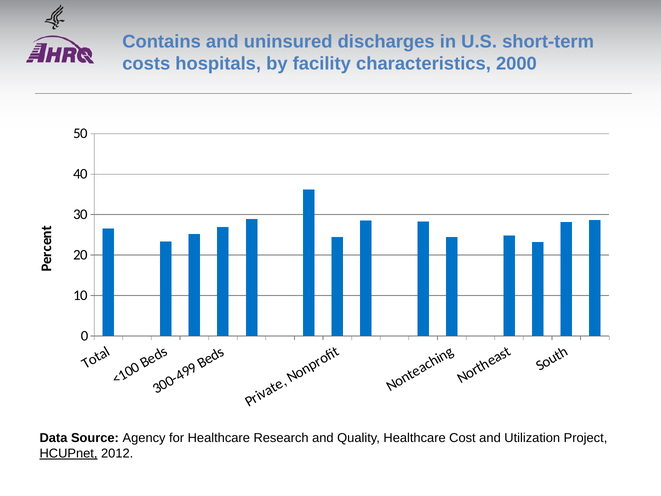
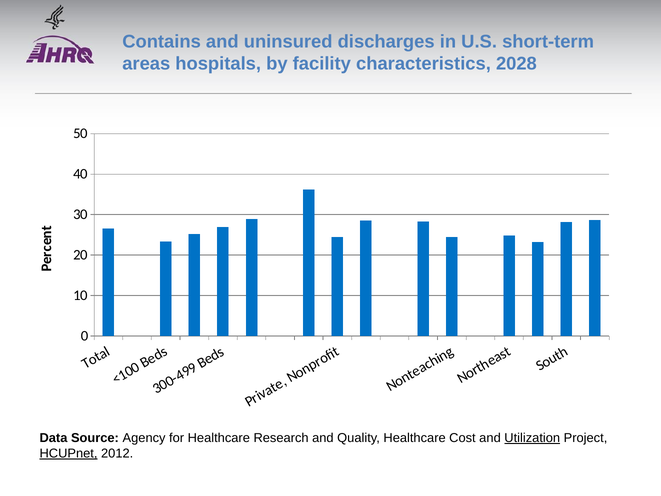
costs: costs -> areas (146, 64)
2000: 2000 -> 2028 (516, 64)
Utilization underline: none -> present (532, 438)
